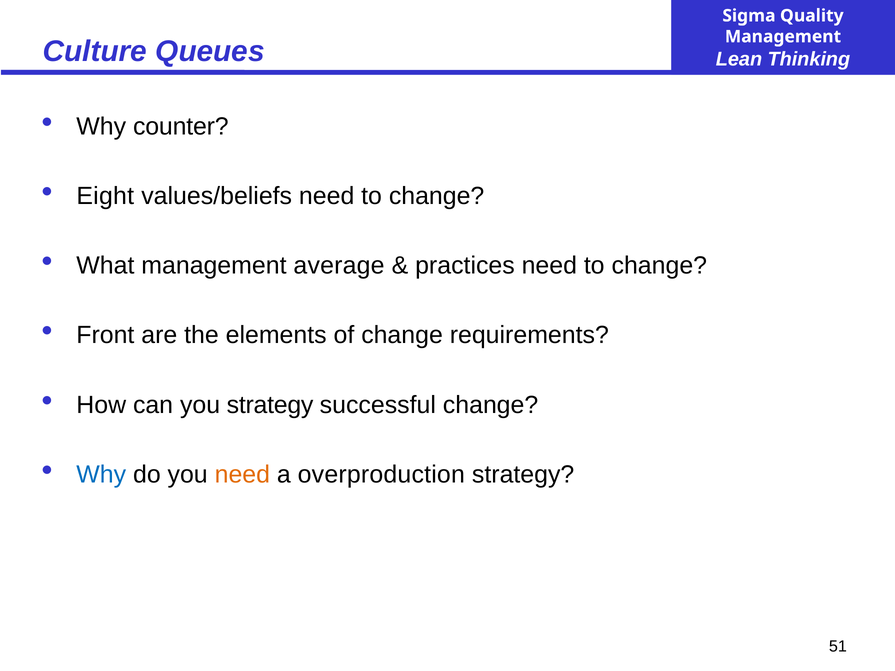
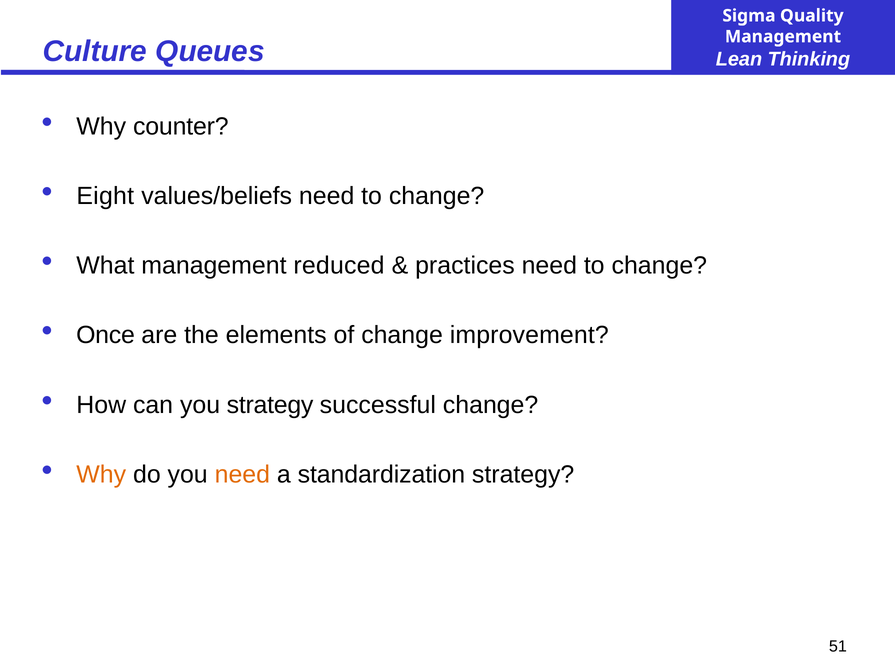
average: average -> reduced (339, 266)
Front: Front -> Once (106, 335)
requirements: requirements -> improvement (529, 335)
Why colour: blue -> orange (101, 475)
overproduction: overproduction -> standardization (381, 475)
